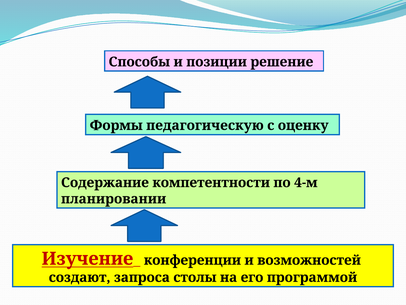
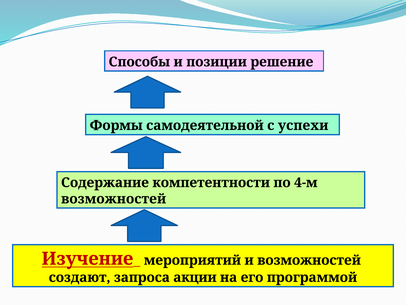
педагогическую: педагогическую -> самодеятельной (205, 125)
оценку: оценку -> успехи (303, 125)
планировании: планировании -> возможностей (114, 199)
конференции: конференции -> мероприятий (192, 260)
столы: столы -> акции (195, 277)
